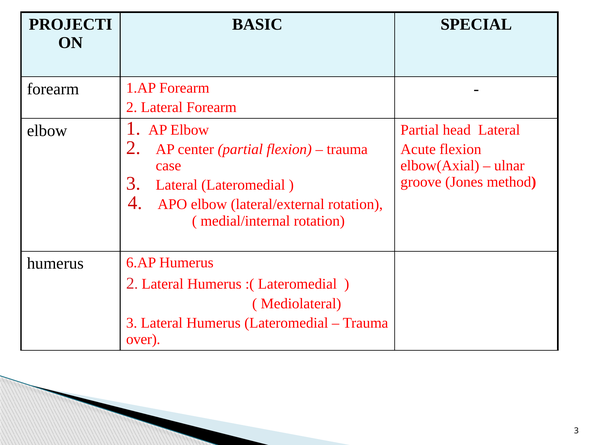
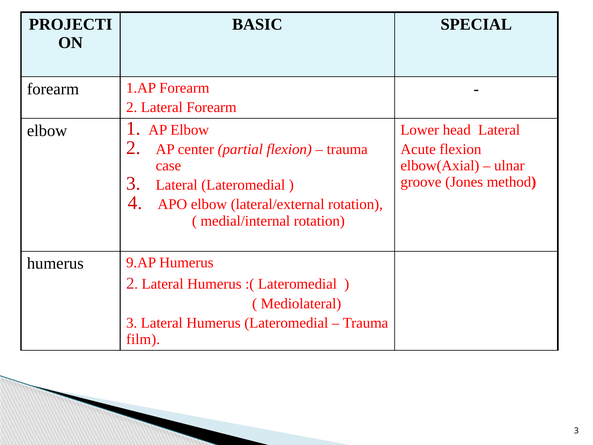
Partial: Partial -> Lower (420, 130)
6.AP: 6.AP -> 9.AP (141, 262)
over: over -> film (143, 339)
